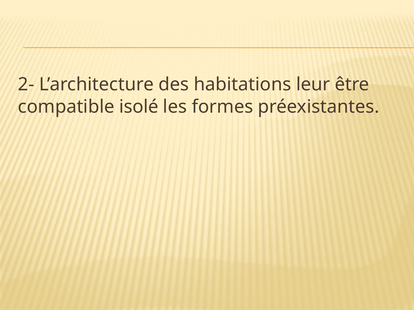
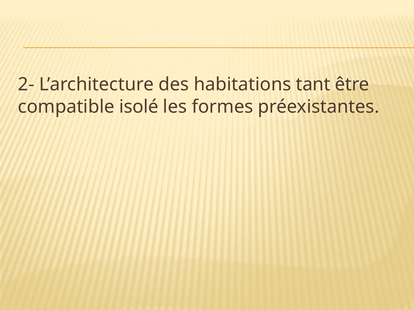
leur: leur -> tant (313, 85)
